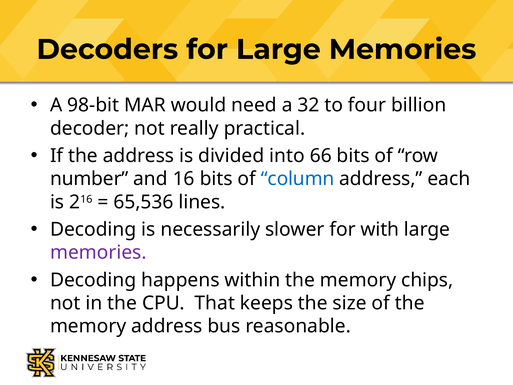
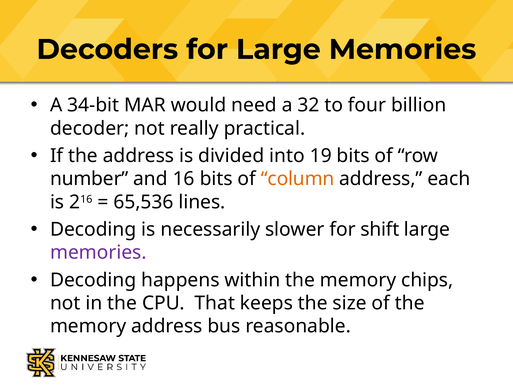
98-bit: 98-bit -> 34-bit (93, 105)
66: 66 -> 19 (321, 156)
column colour: blue -> orange (298, 179)
with: with -> shift (380, 229)
